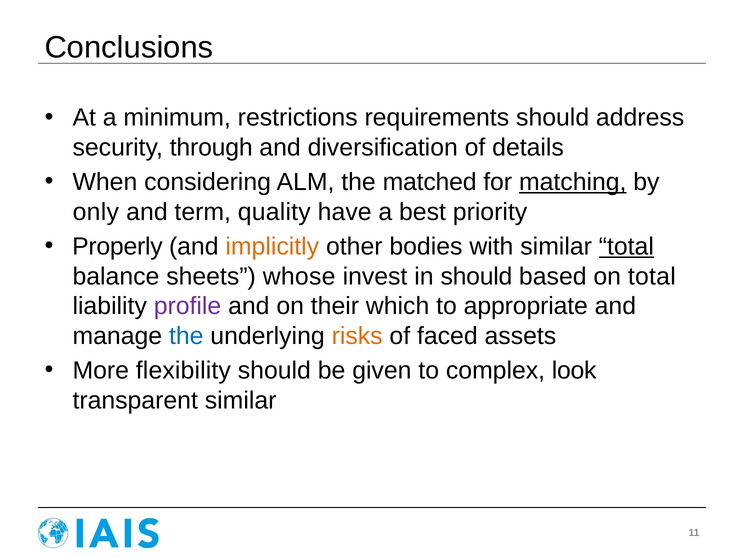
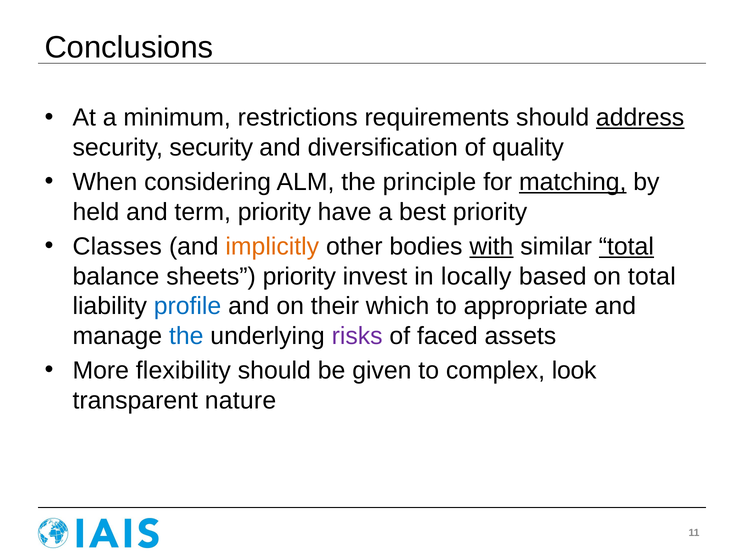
address underline: none -> present (640, 118)
security through: through -> security (211, 147)
details: details -> quality (528, 147)
matched: matched -> principle (429, 182)
only: only -> held (96, 212)
term quality: quality -> priority (274, 212)
Properly: Properly -> Classes (117, 247)
with underline: none -> present (491, 247)
sheets whose: whose -> priority (299, 276)
in should: should -> locally (476, 276)
profile colour: purple -> blue (188, 306)
risks colour: orange -> purple (357, 336)
transparent similar: similar -> nature (241, 400)
